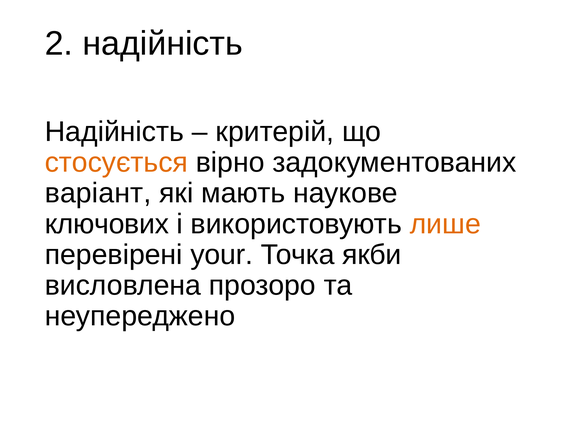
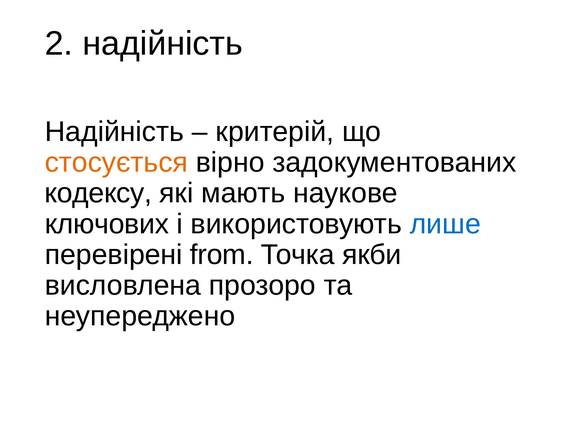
варіант: варіант -> кодексу (98, 193)
лише colour: orange -> blue (445, 224)
your: your -> from (222, 255)
